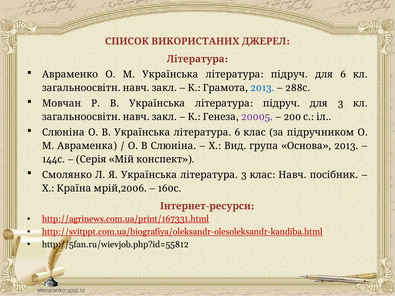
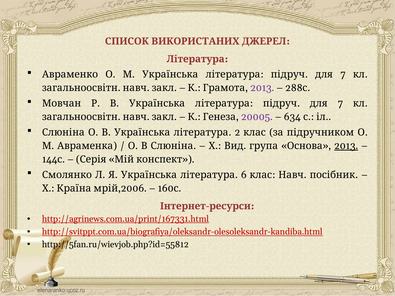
6: 6 -> 7 (343, 75)
2013 colour: blue -> purple (262, 88)
3: 3 -> 7 (340, 103)
200: 200 -> 634 (292, 117)
6: 6 -> 2 (237, 132)
2013 underline: none -> present (346, 146)
3: 3 -> 6 (244, 175)
